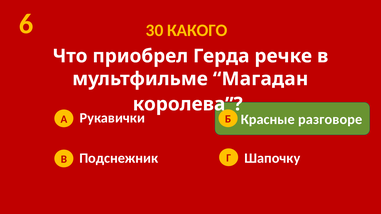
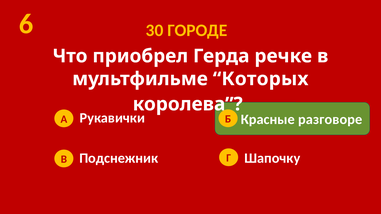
КАКОГО: КАКОГО -> ГОРОДЕ (197, 30)
Магадан: Магадан -> Которых (261, 79)
